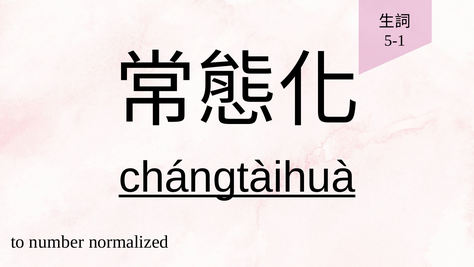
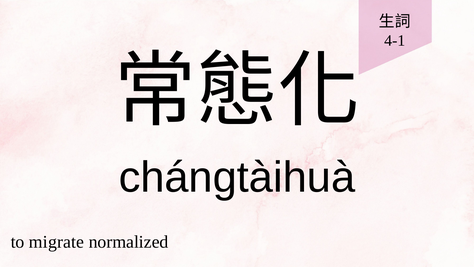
5-1: 5-1 -> 4-1 (395, 40)
chángtàihuà underline: present -> none (237, 177)
number: number -> migrate (57, 242)
